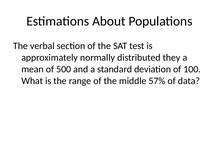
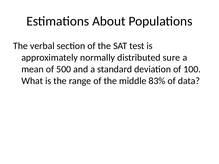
they: they -> sure (171, 58)
57%: 57% -> 83% (157, 81)
